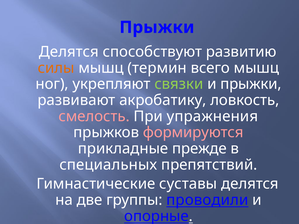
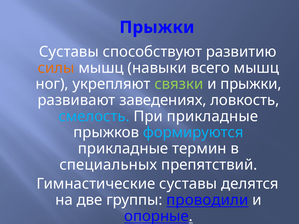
Делятся: Делятся -> Суставы (69, 52)
термин: термин -> навыки (157, 68)
акробатику: акробатику -> заведениях (163, 100)
смелость colour: pink -> light blue (94, 116)
При упражнения: упражнения -> прикладные (212, 116)
формируются colour: pink -> light blue (193, 133)
прежде: прежде -> термин (199, 149)
